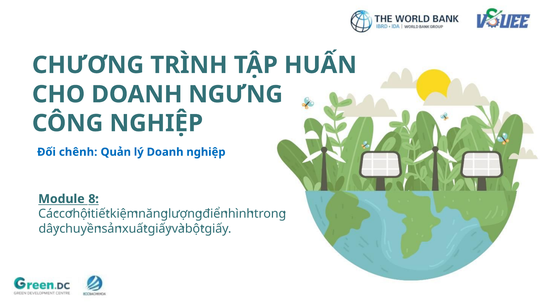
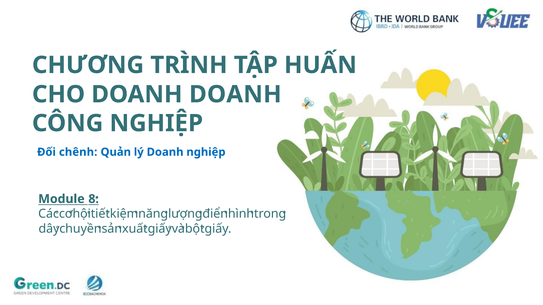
DOANH NGƯNG: NGƯNG -> DOANH (235, 95)
